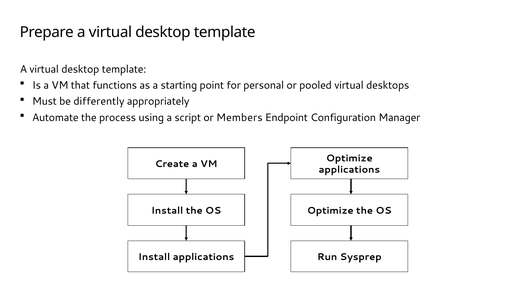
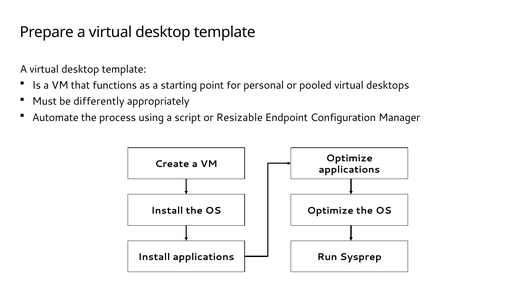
Members: Members -> Resizable (239, 118)
